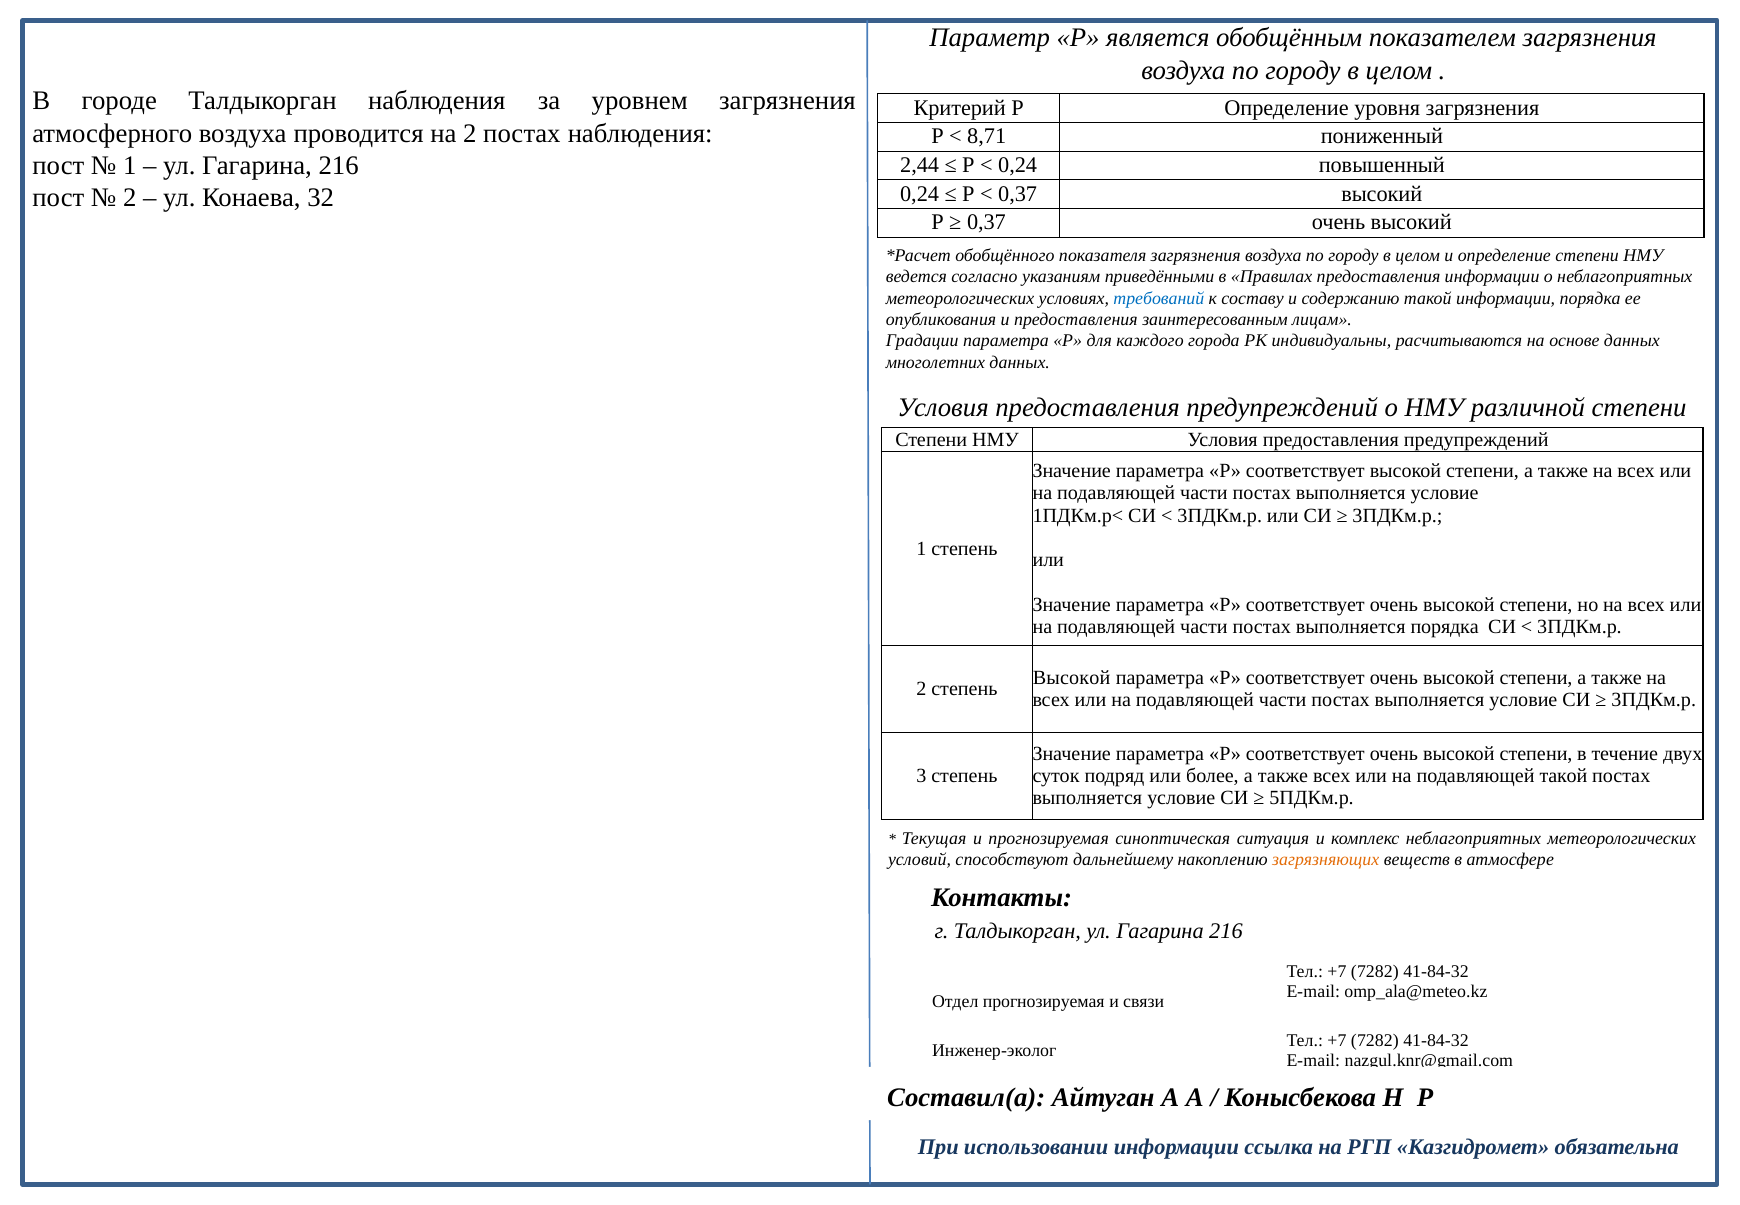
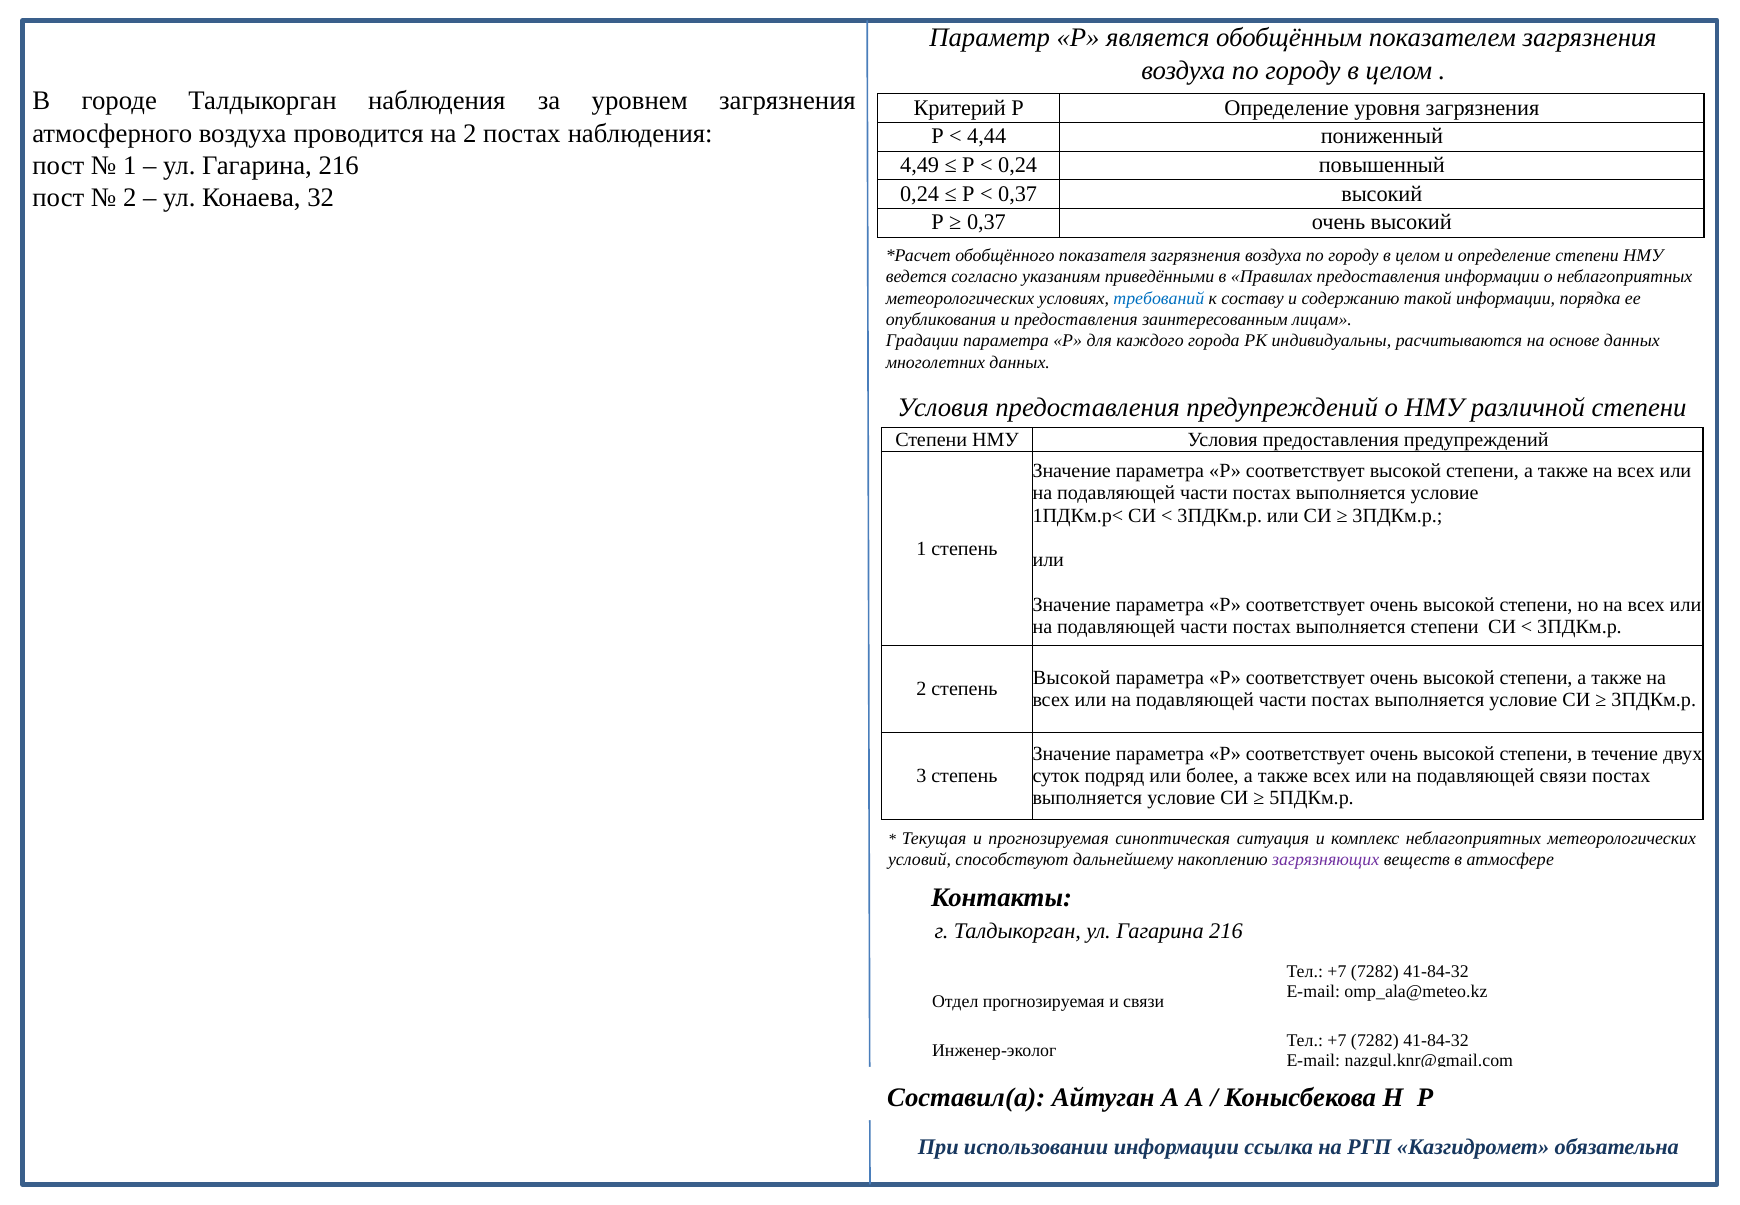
8,71: 8,71 -> 4,44 (987, 136)
2,44: 2,44 -> 4,49 (920, 165)
выполняется порядка: порядка -> степени (1445, 627)
подавляющей такой: такой -> связи (1563, 776)
загрязняющих colour: orange -> purple (1326, 860)
